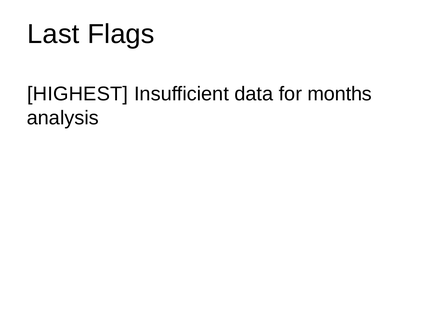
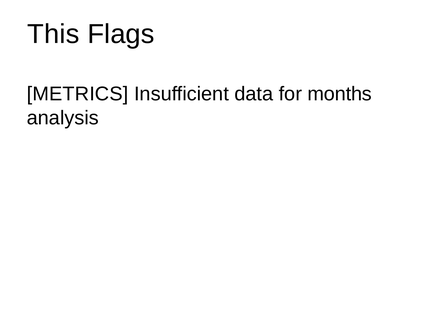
Last: Last -> This (53, 34)
HIGHEST: HIGHEST -> METRICS (78, 94)
